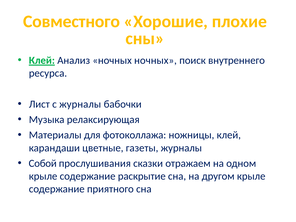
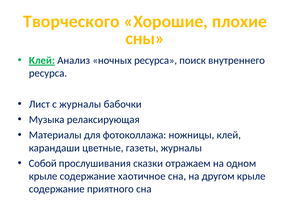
Совместного: Совместного -> Творческого (71, 22)
ночных ночных: ночных -> ресурса (156, 60)
раскрытие: раскрытие -> хаотичное (142, 176)
